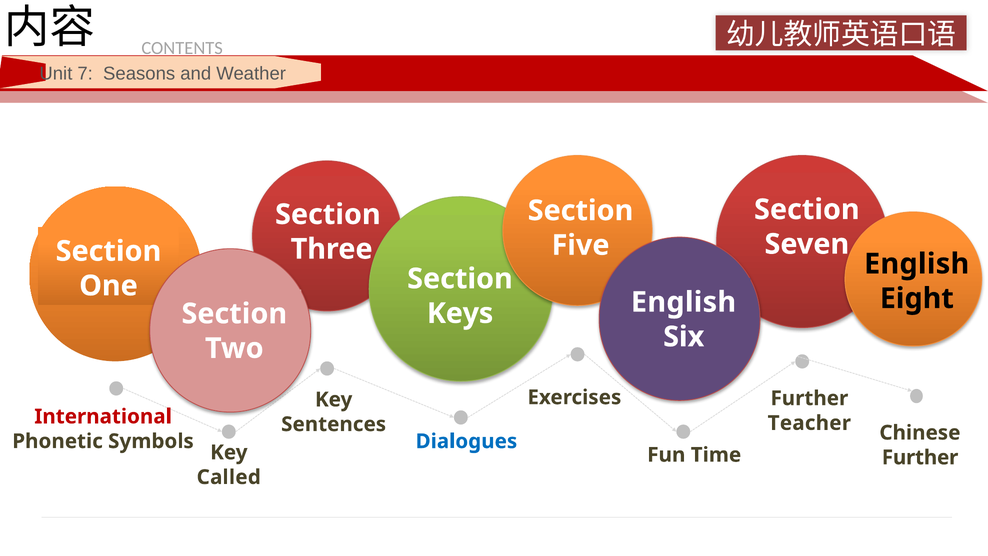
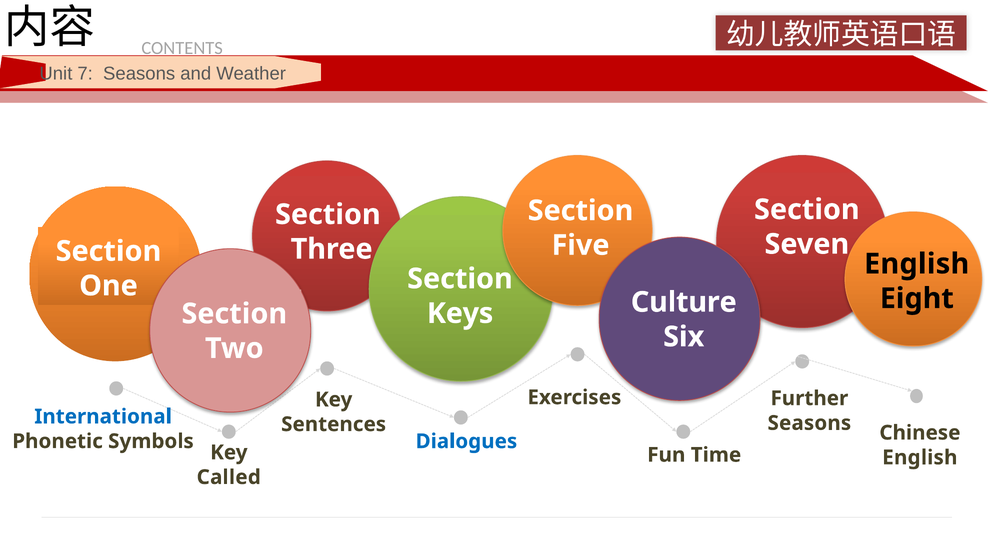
English: English -> Culture (684, 302)
International colour: red -> blue (103, 416)
Teacher: Teacher -> Seasons (809, 423)
Further: Further -> English (920, 457)
